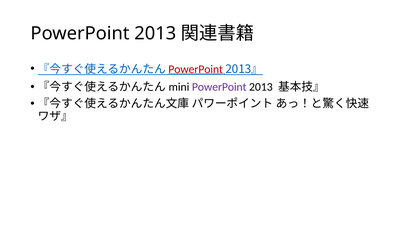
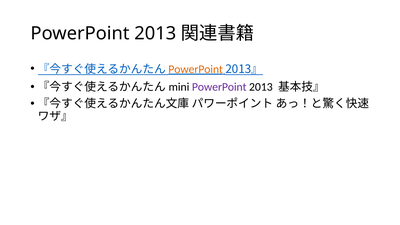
PowerPoint colour: red -> orange (196, 69)
